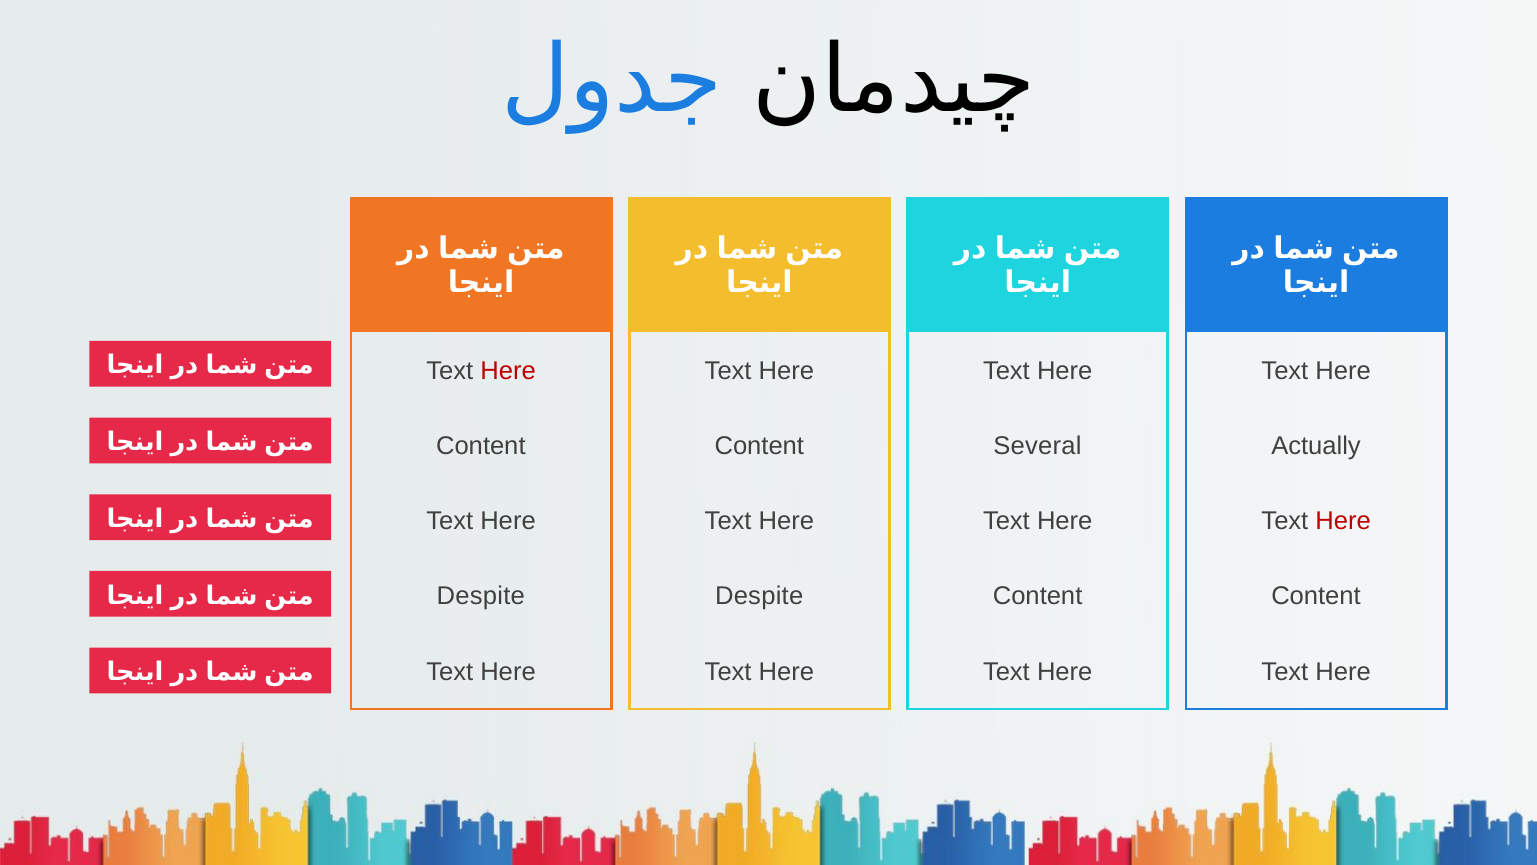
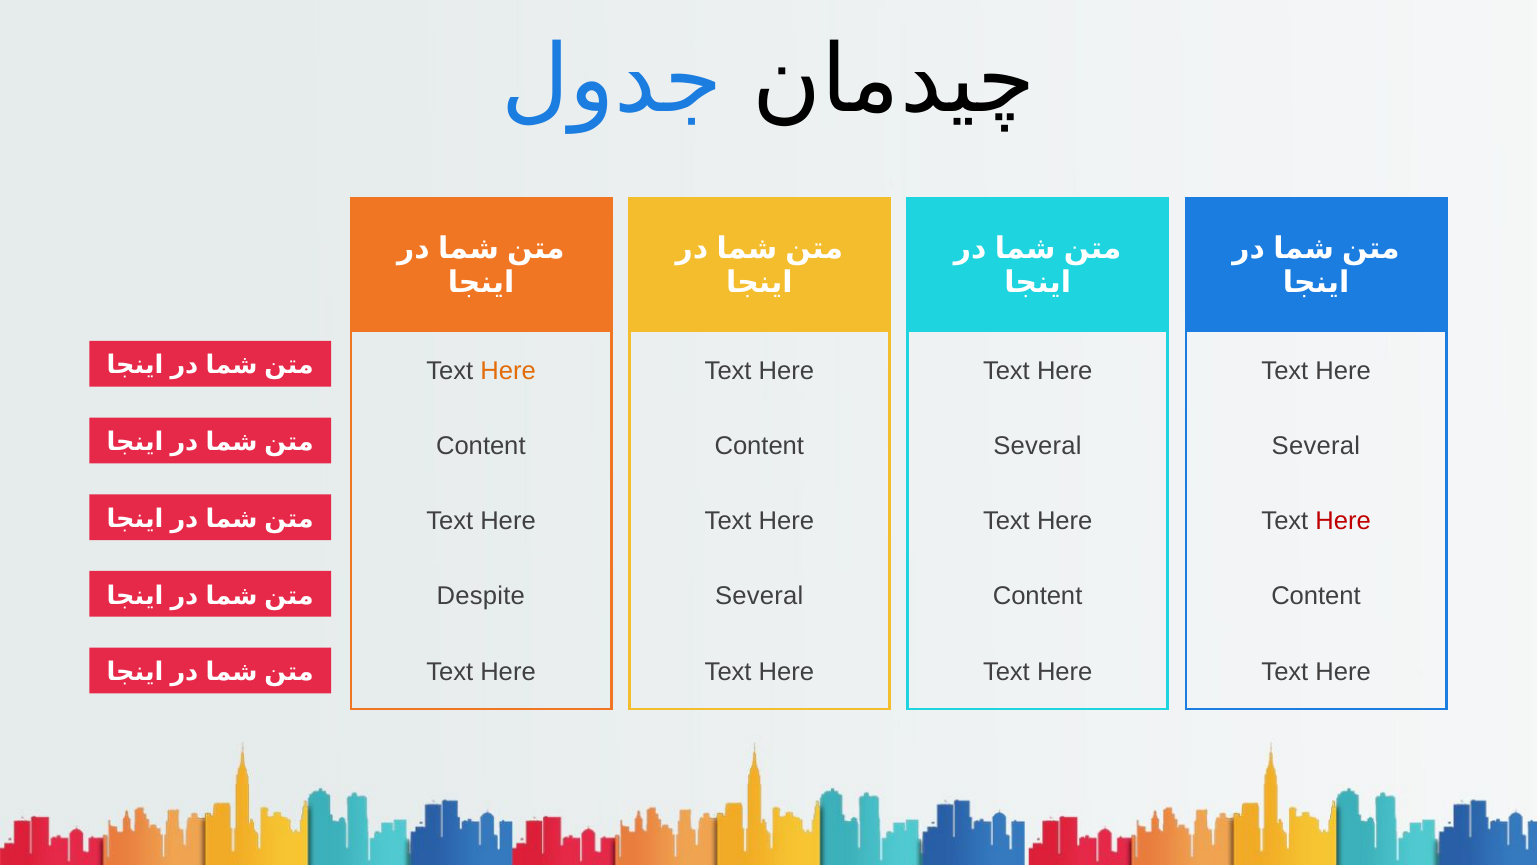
Here colour: red -> orange (508, 370)
Actually: Actually -> Several (1316, 446)
Despite: Despite -> Several (759, 596)
